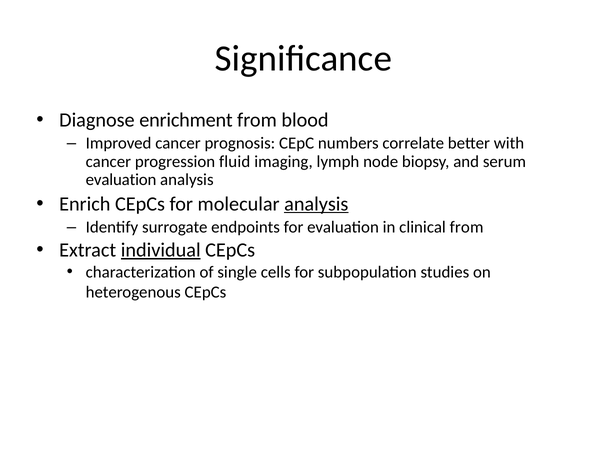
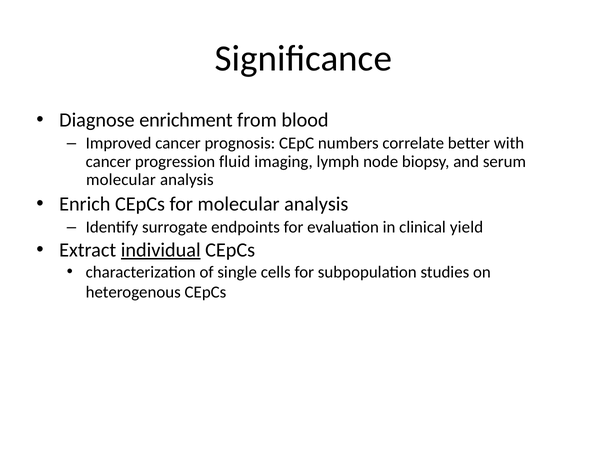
evaluation: evaluation -> molecular (121, 180)
analysis underline: present -> none (316, 204)
clinical from: from -> yield (467, 227)
